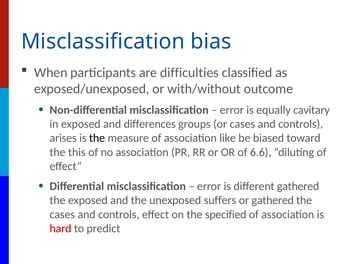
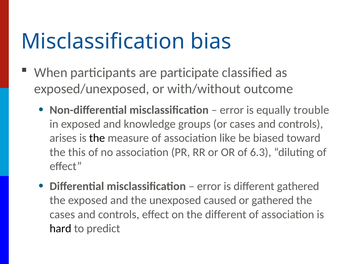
difficulties: difficulties -> participate (190, 72)
cavitary: cavitary -> trouble (311, 110)
differences: differences -> knowledge (150, 124)
6.6: 6.6 -> 6.3 (261, 152)
suffers: suffers -> caused (220, 200)
the specified: specified -> different (226, 214)
hard colour: red -> black (60, 228)
